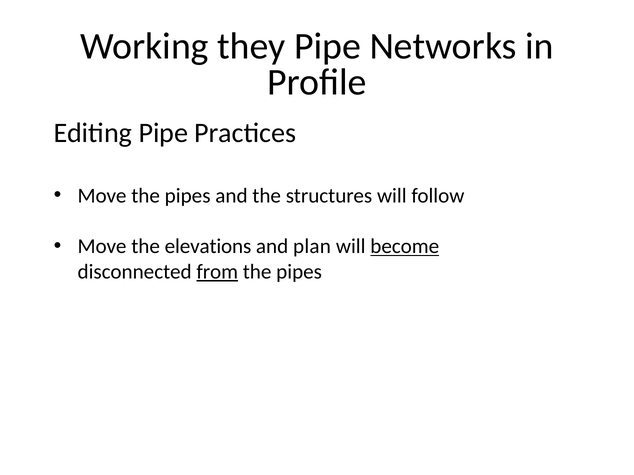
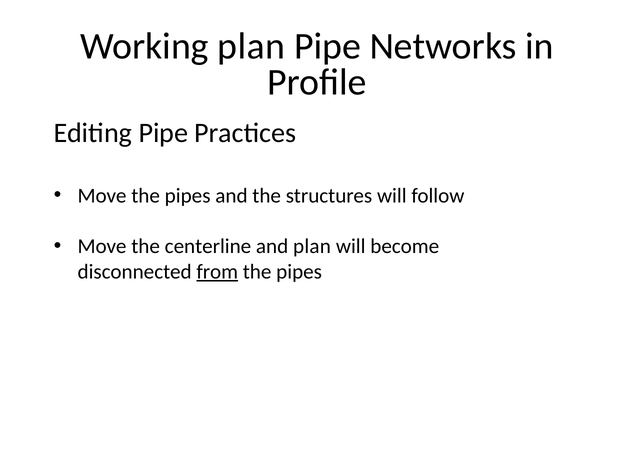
Working they: they -> plan (251, 46)
elevations: elevations -> centerline (208, 247)
become underline: present -> none (405, 247)
